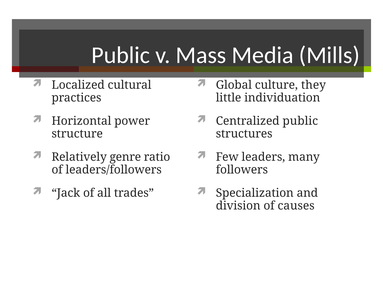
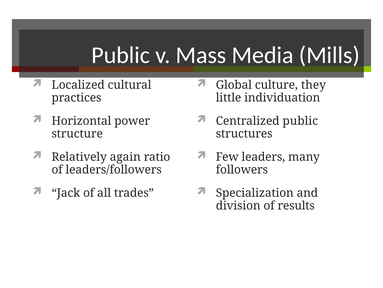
genre: genre -> again (125, 157)
causes: causes -> results (296, 205)
